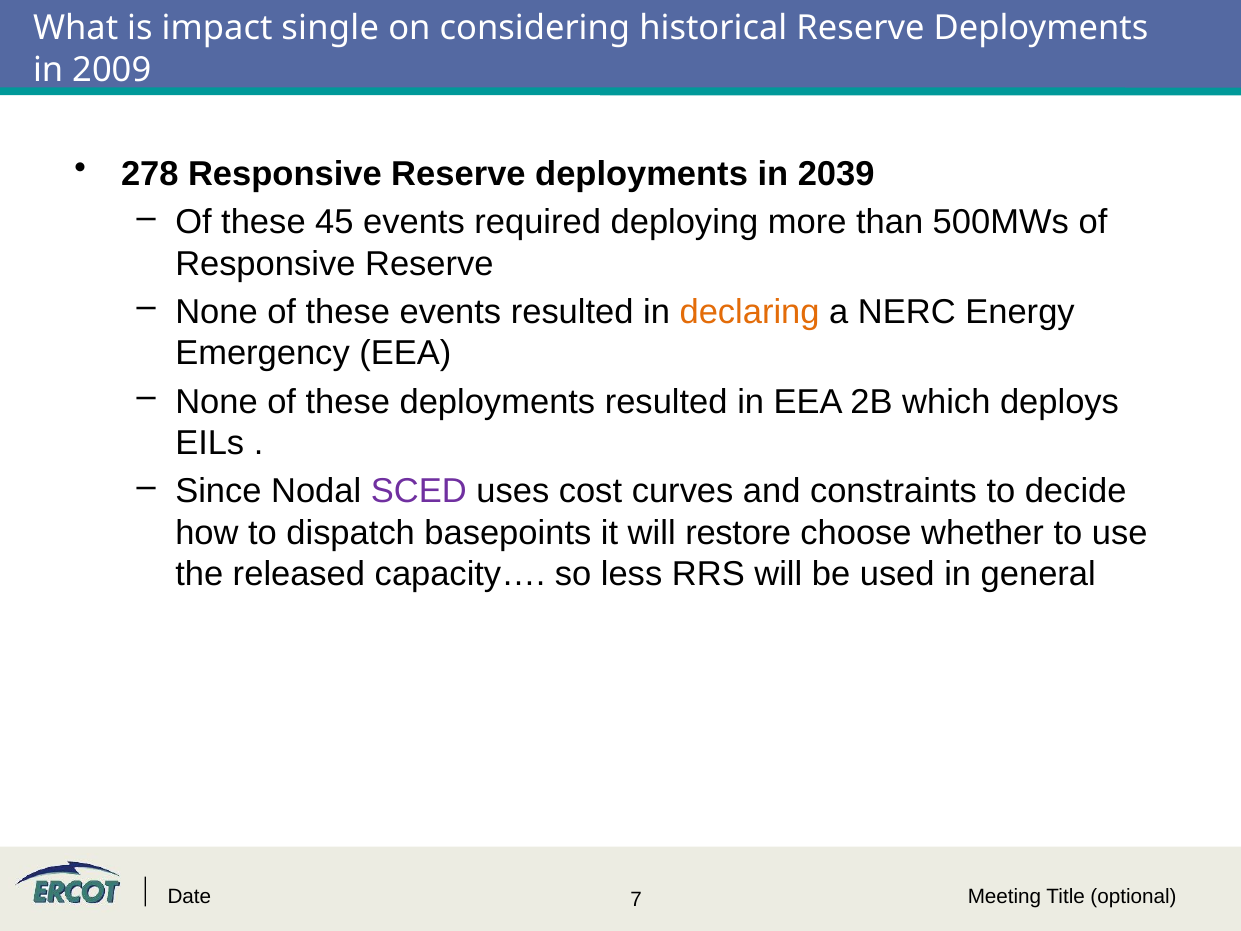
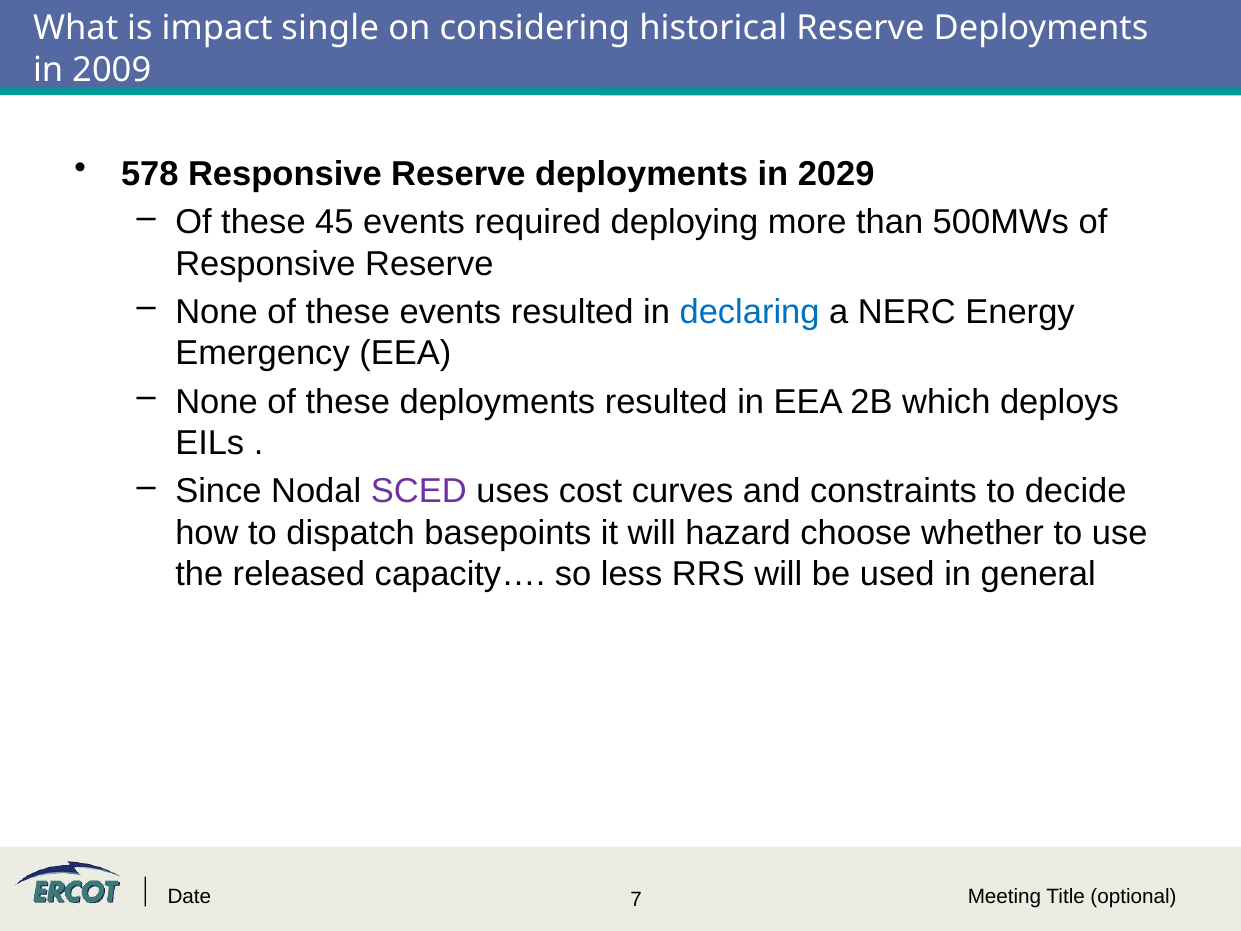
278: 278 -> 578 (150, 174)
2039: 2039 -> 2029 (836, 174)
declaring colour: orange -> blue (750, 312)
restore: restore -> hazard (738, 533)
